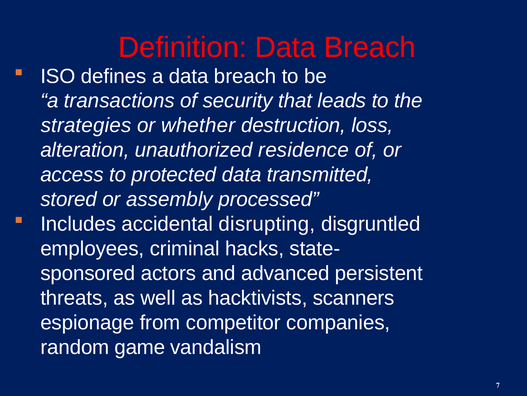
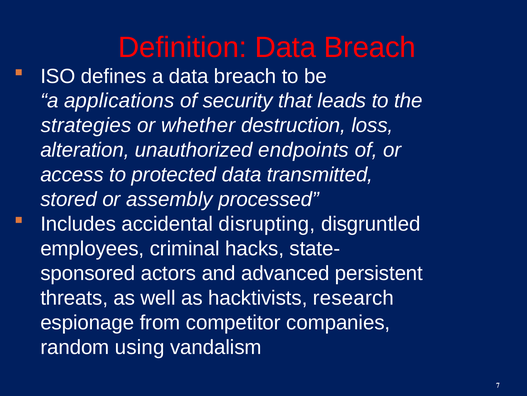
transactions: transactions -> applications (119, 101)
residence: residence -> endpoints (304, 150)
scanners: scanners -> research (353, 298)
game: game -> using (140, 347)
